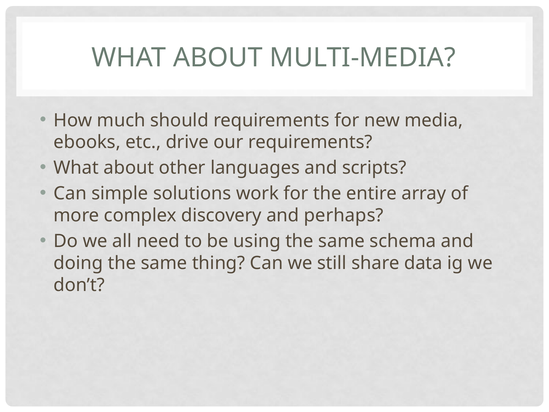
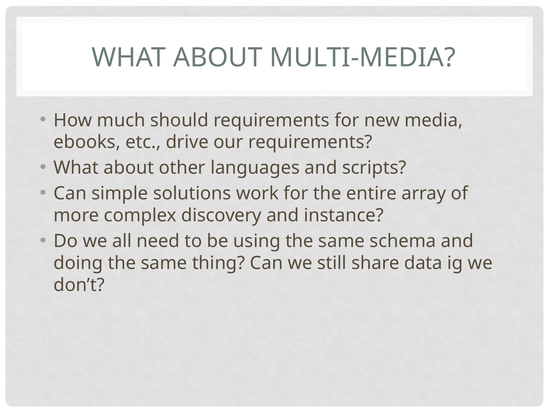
perhaps: perhaps -> instance (344, 215)
